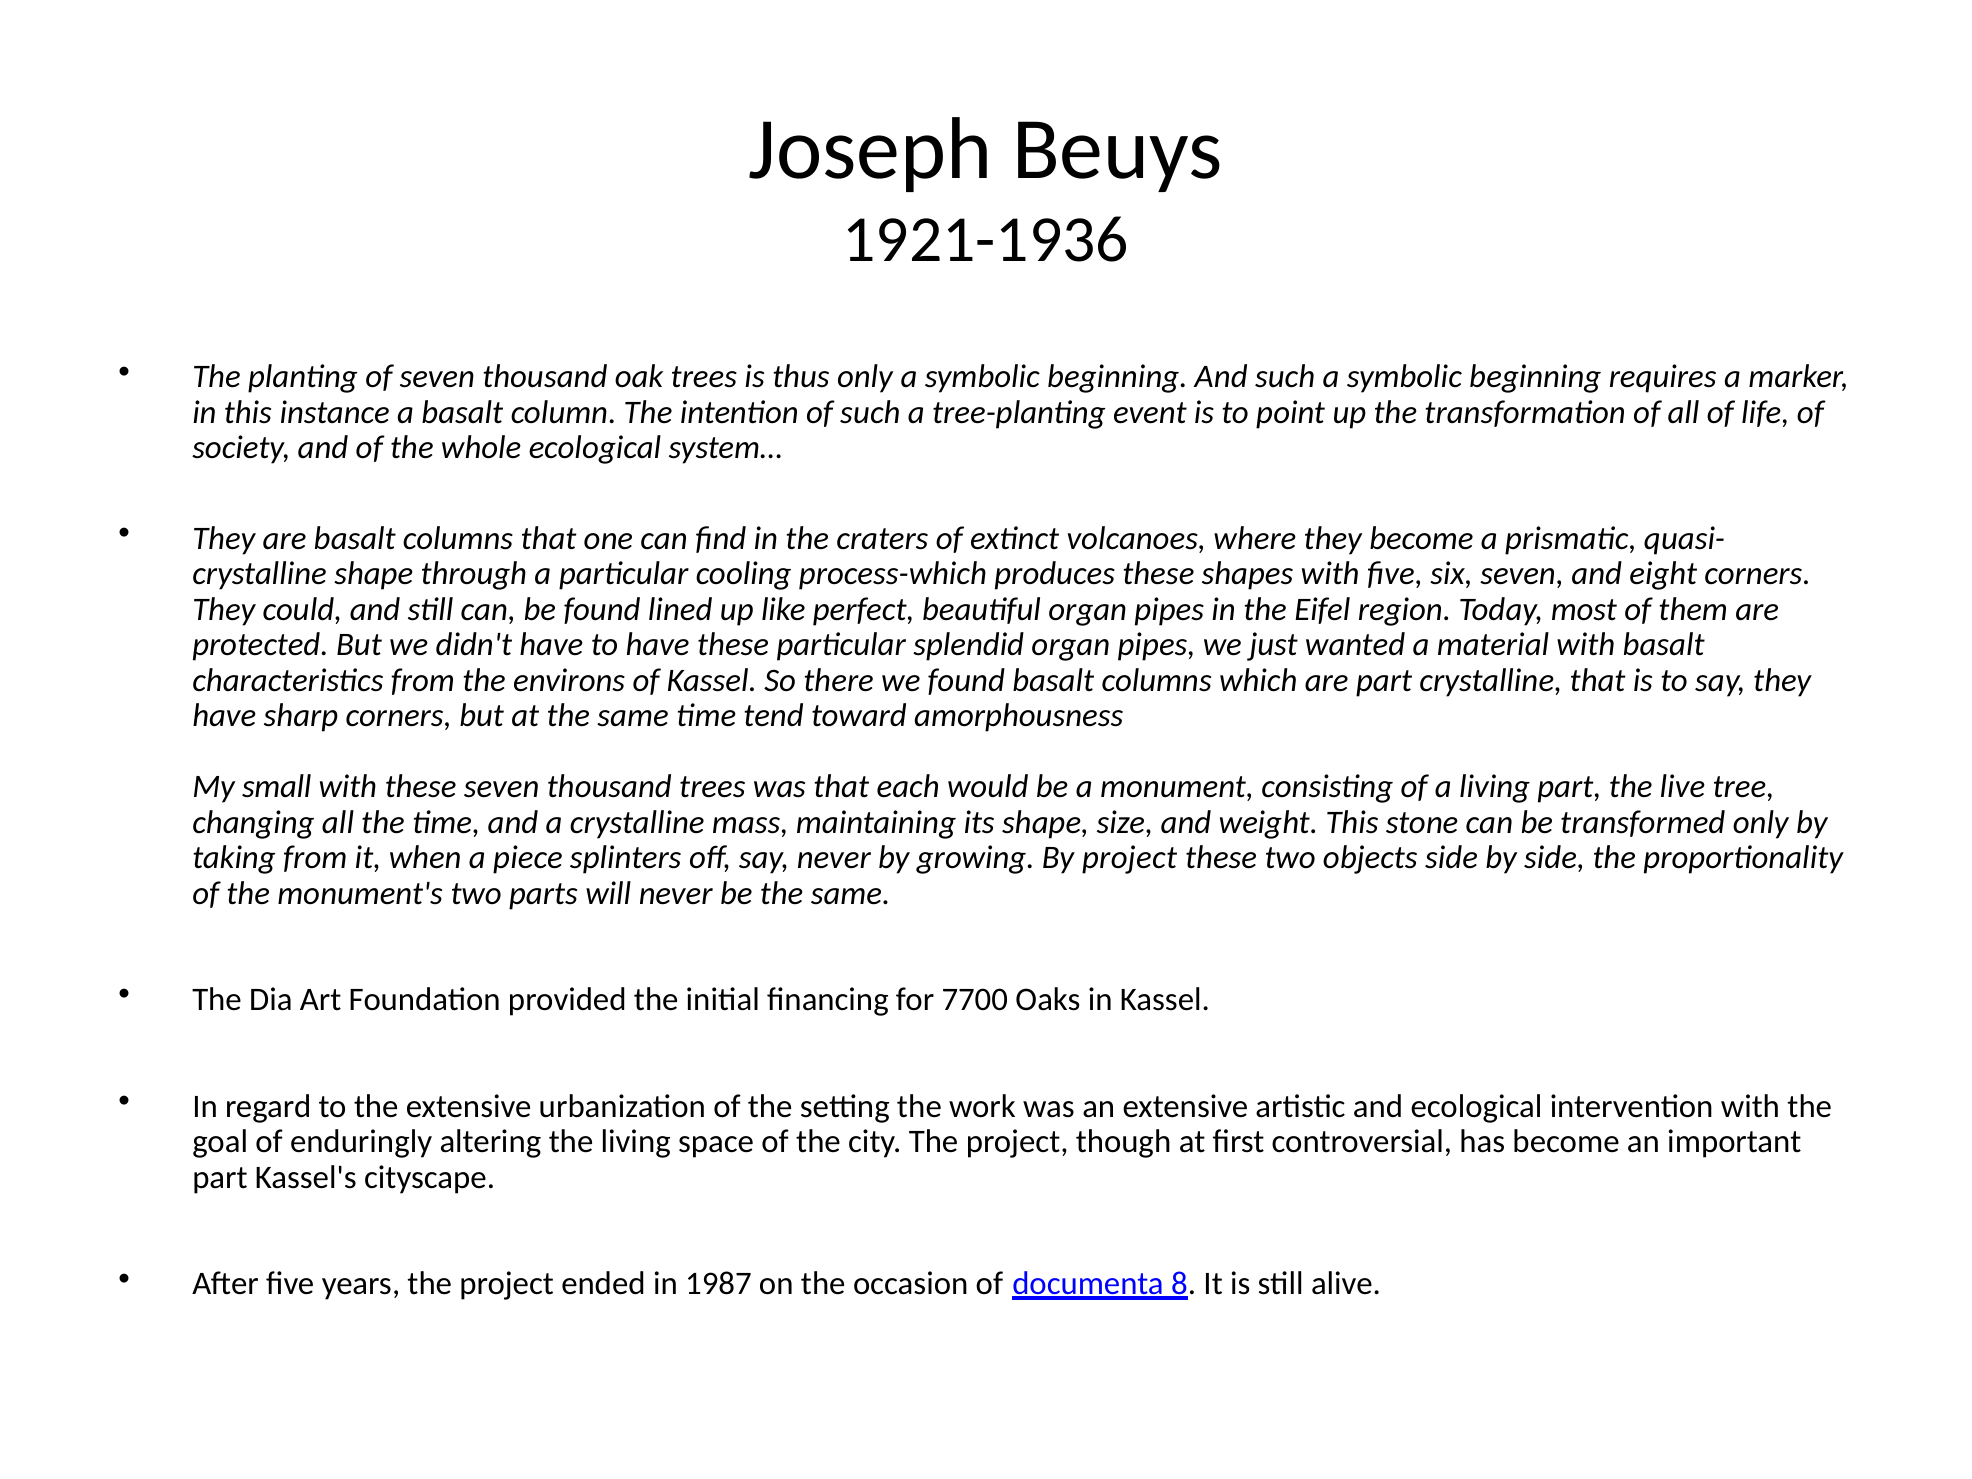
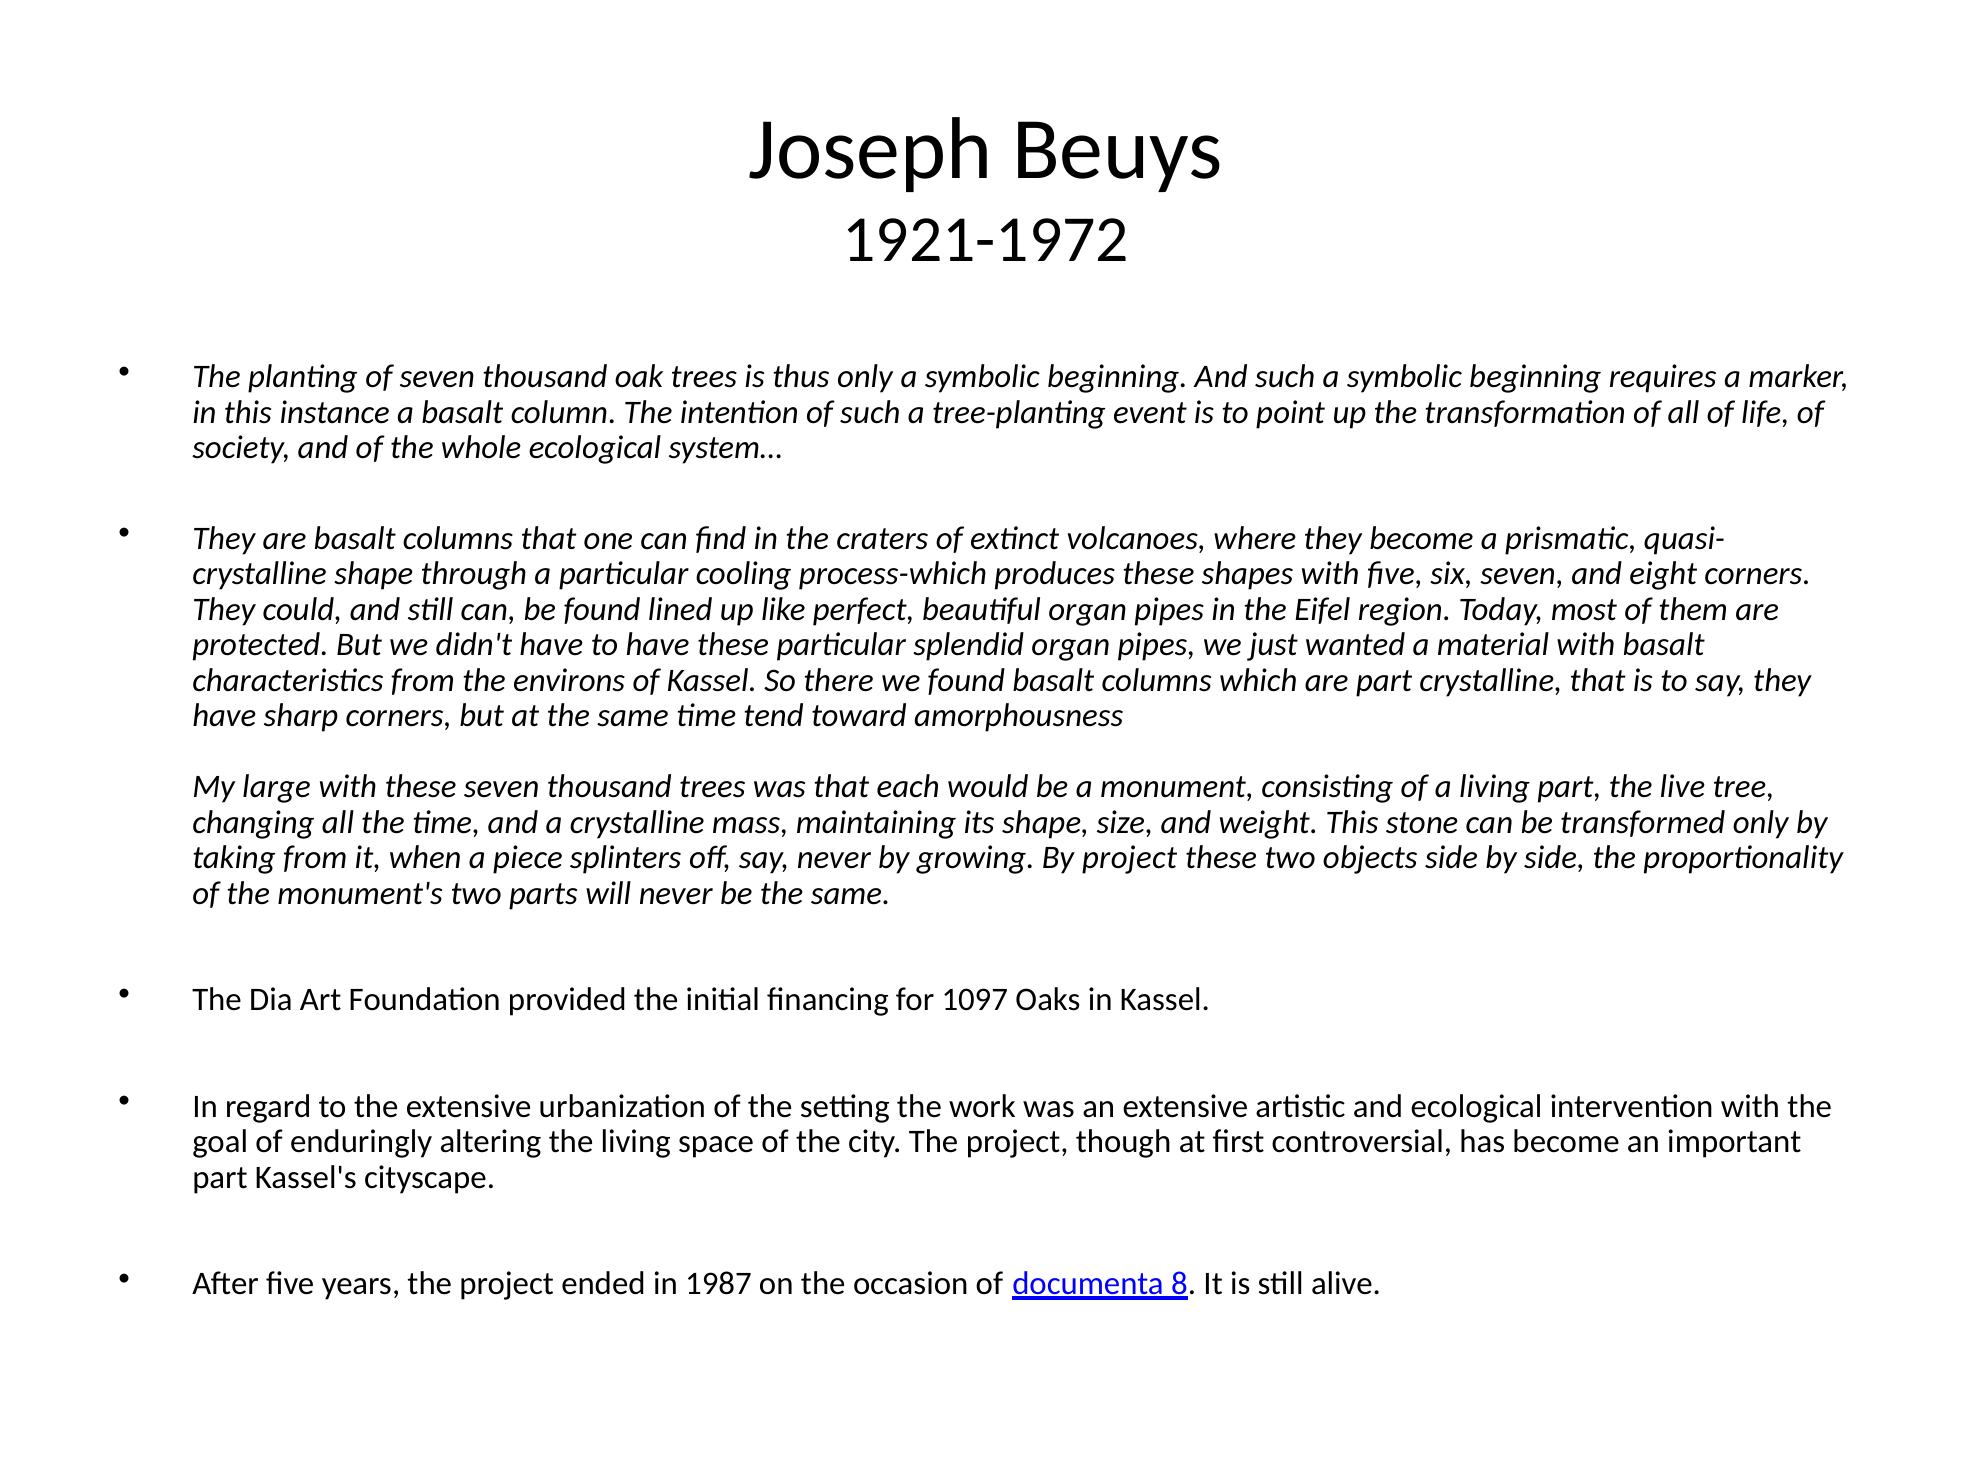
1921-1936: 1921-1936 -> 1921-1972 (986, 240)
small: small -> large (277, 787)
7700: 7700 -> 1097 (975, 1000)
